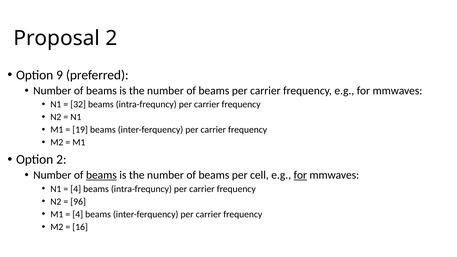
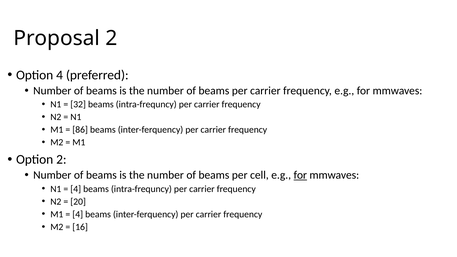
Option 9: 9 -> 4 (60, 75)
19: 19 -> 86 (80, 130)
beams underline: present -> none (101, 175)
96: 96 -> 20 (78, 202)
